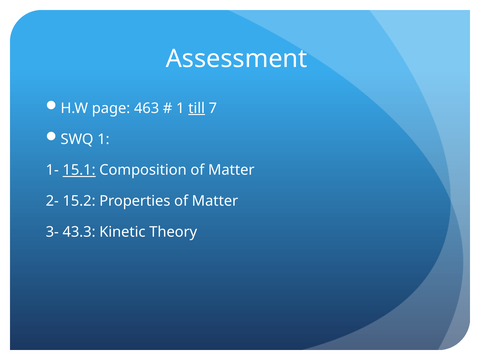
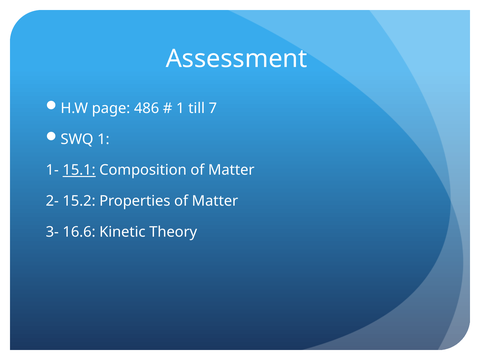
463: 463 -> 486 (147, 108)
till underline: present -> none (197, 108)
43.3: 43.3 -> 16.6 (79, 232)
